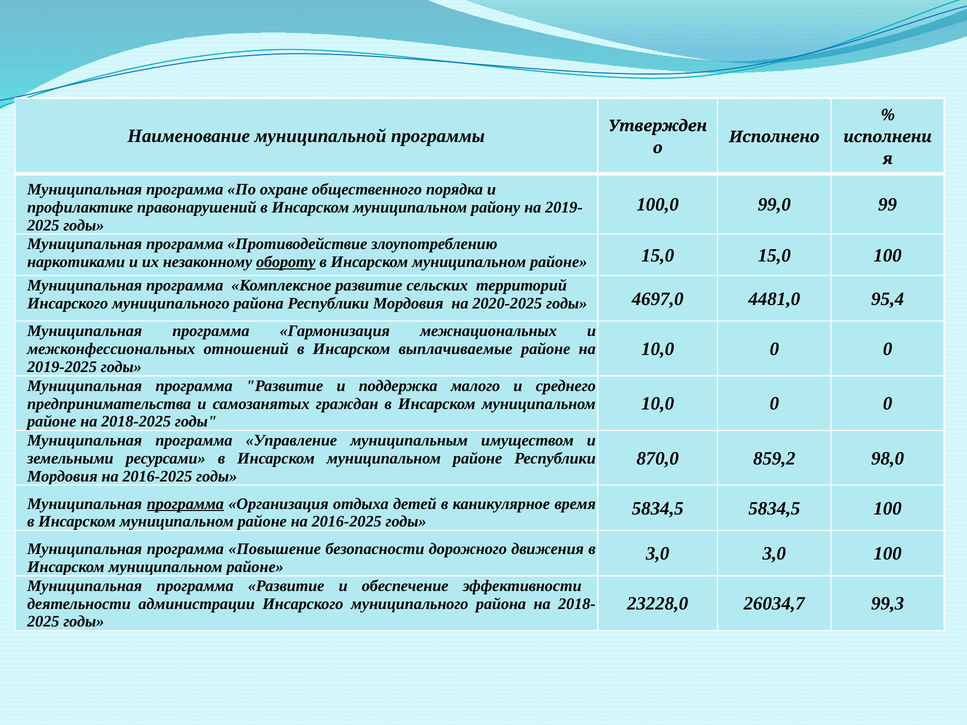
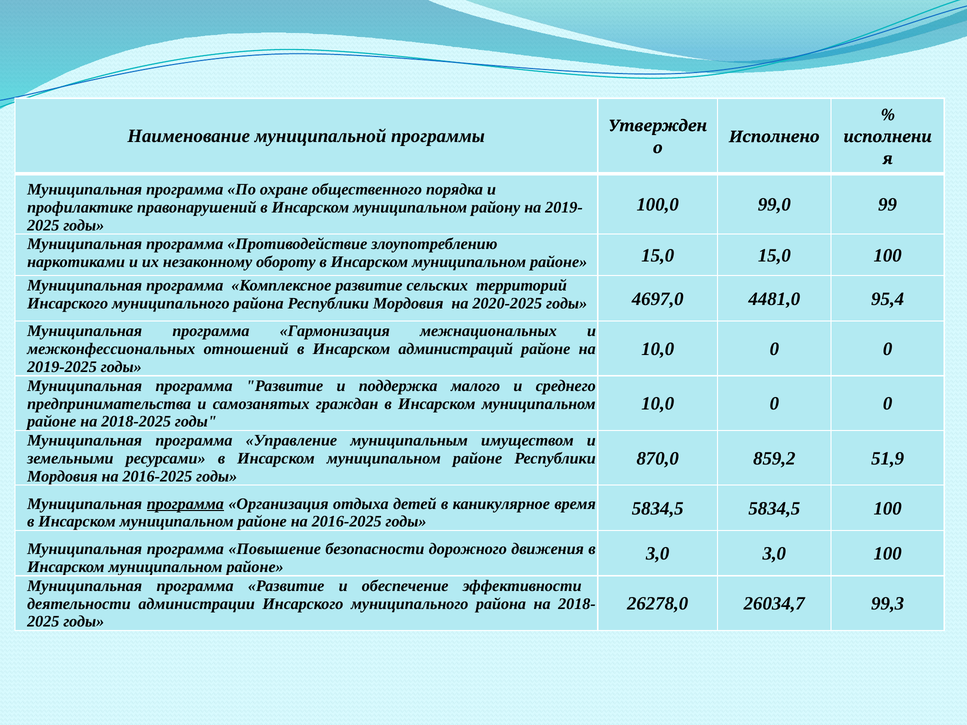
обороту underline: present -> none (286, 262)
выплачиваемые: выплачиваемые -> администраций (456, 349)
98,0: 98,0 -> 51,9 (888, 459)
23228,0: 23228,0 -> 26278,0 (658, 604)
